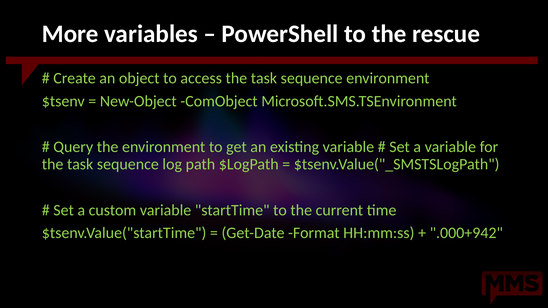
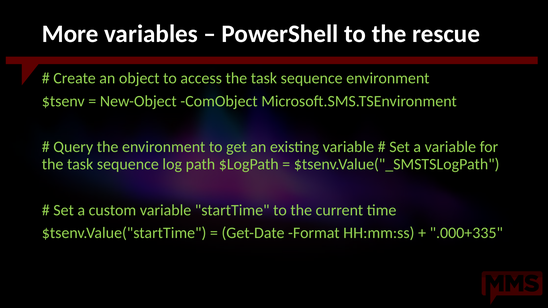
.000+942: .000+942 -> .000+335 (466, 233)
